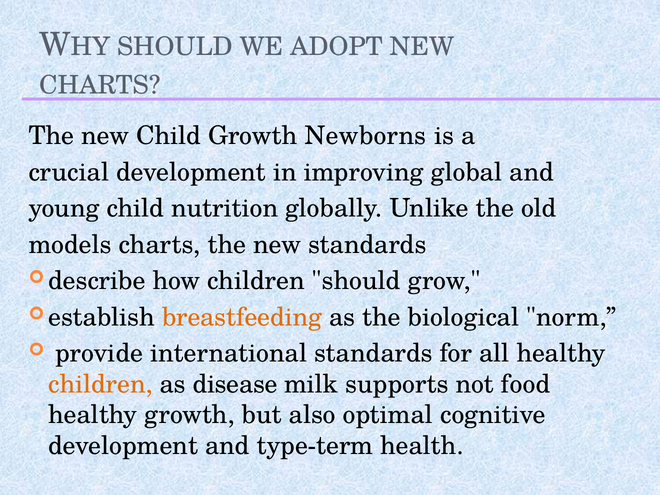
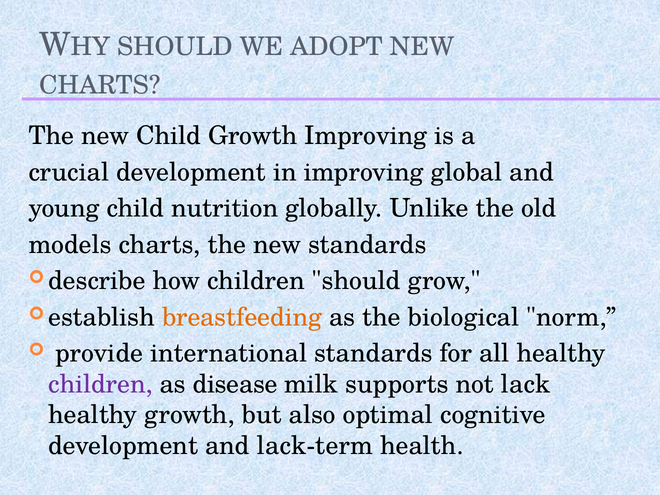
Growth Newborns: Newborns -> Improving (366, 136)
children colour: orange -> purple (101, 384)
food: food -> lack (526, 384)
type-term: type-term -> lack-term (315, 446)
